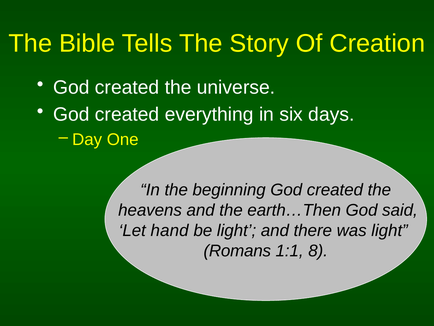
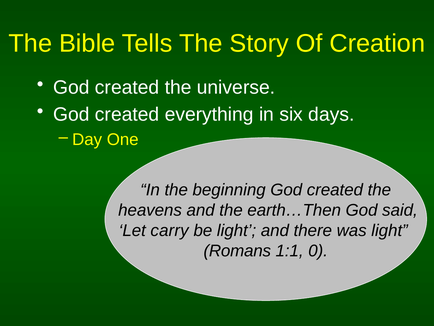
hand: hand -> carry (170, 230)
8: 8 -> 0 (318, 250)
